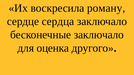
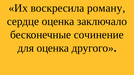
сердце сердца: сердца -> оценка (58, 22)
бесконечные заключало: заключало -> сочинение (99, 35)
